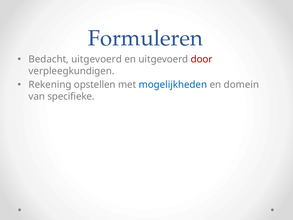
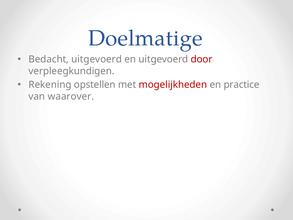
Formuleren: Formuleren -> Doelmatige (145, 38)
mogelijkheden colour: blue -> red (173, 85)
domein: domein -> practice (242, 85)
specifieke: specifieke -> waarover (71, 96)
